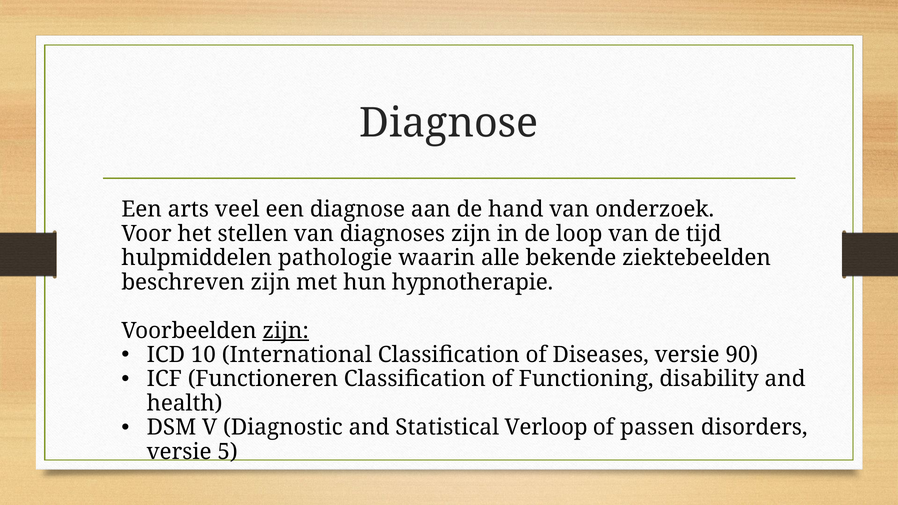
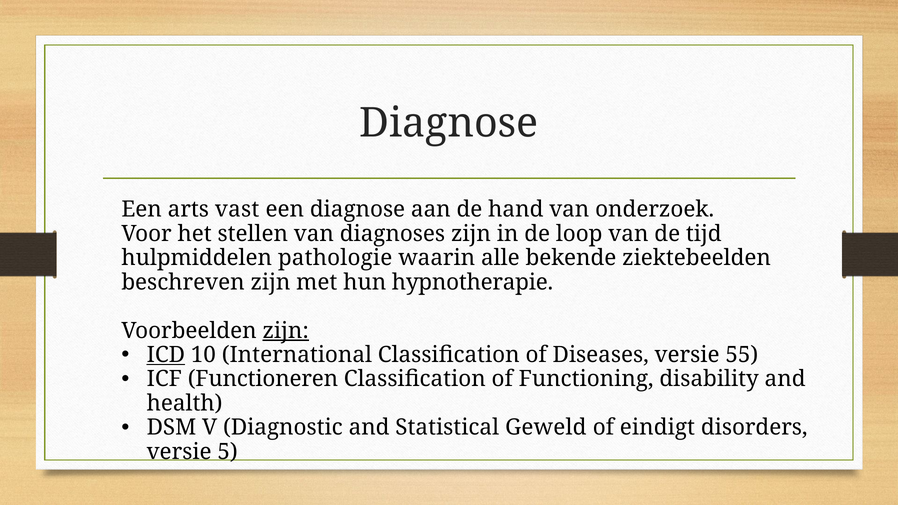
veel: veel -> vast (237, 210)
ICD underline: none -> present (166, 355)
90: 90 -> 55 (742, 355)
Verloop: Verloop -> Geweld (546, 428)
passen: passen -> eindigt (657, 428)
